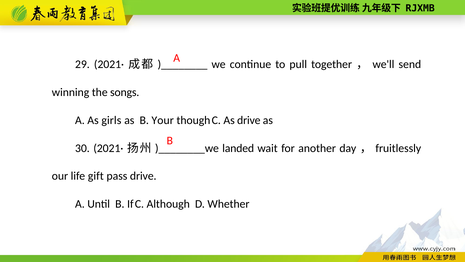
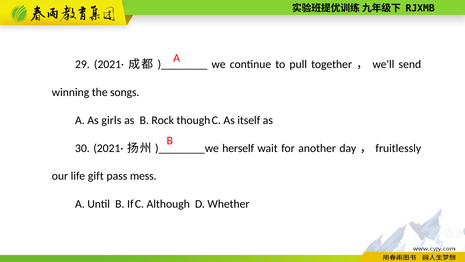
Your: Your -> Rock (163, 120)
As drive: drive -> itself (249, 120)
landed: landed -> herself (238, 148)
pass drive: drive -> mess (143, 176)
